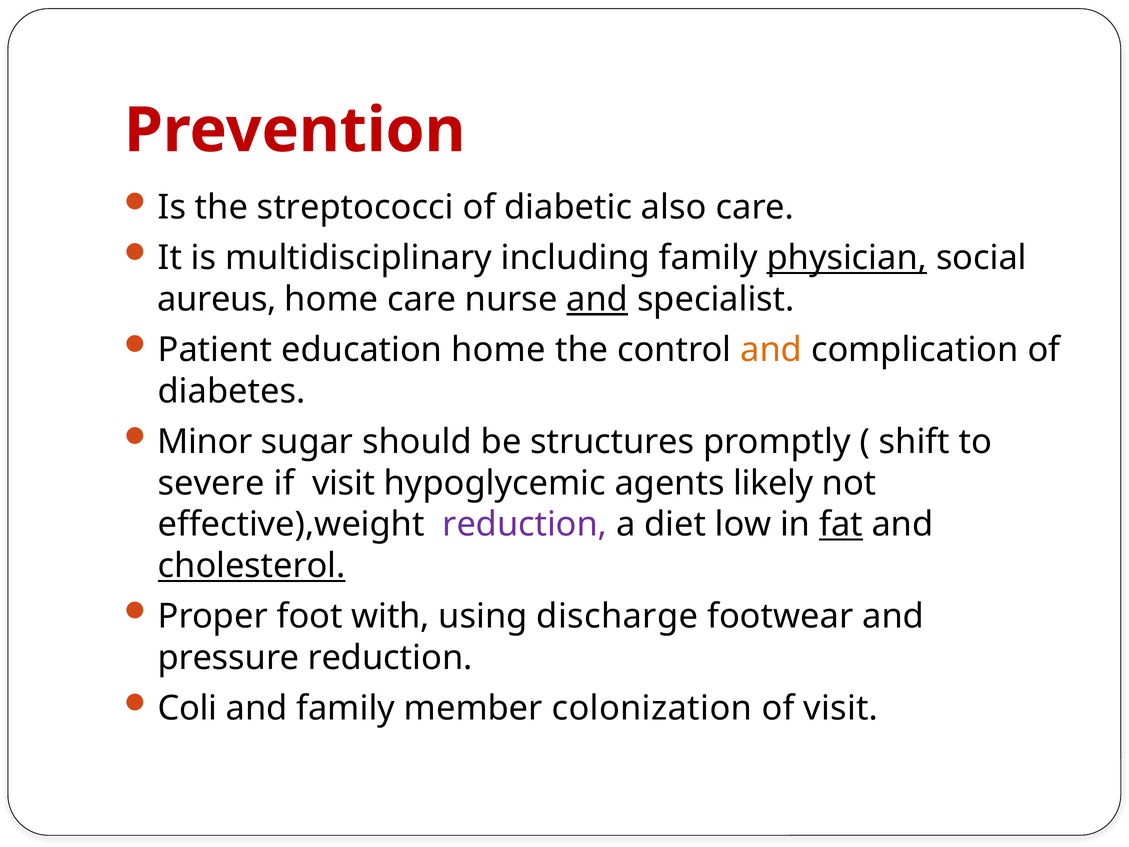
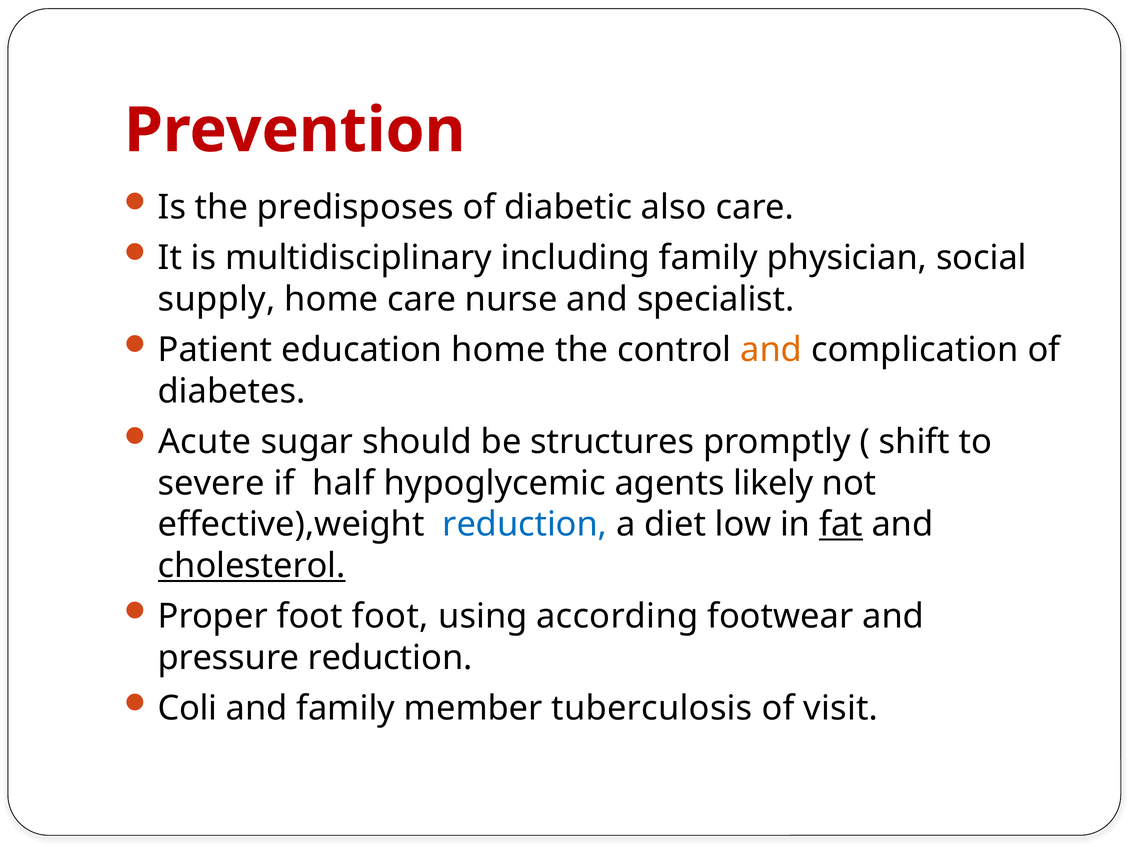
streptococci: streptococci -> predisposes (355, 207)
physician underline: present -> none (847, 258)
aureus: aureus -> supply (217, 299)
and underline: present -> none (597, 299)
Minor: Minor -> Acute (205, 442)
if visit: visit -> half (343, 483)
reduction colour: purple -> blue (525, 524)
foot with: with -> foot (390, 616)
discharge: discharge -> according (617, 616)
colonization: colonization -> tuberculosis (652, 708)
